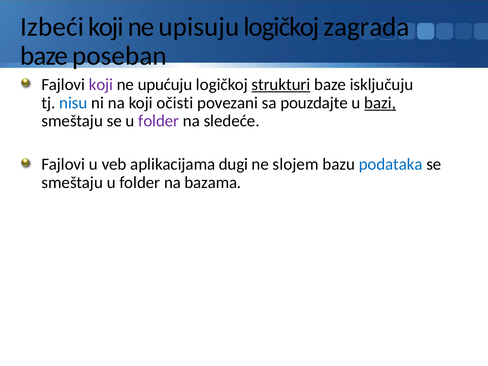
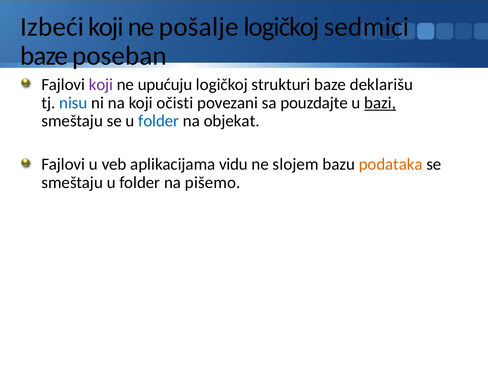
upisuju: upisuju -> pošalje (199, 27)
zagrada: zagrada -> sedmici (366, 27)
strukturi underline: present -> none (281, 84)
isključuju: isključuju -> deklarišu (381, 84)
folder colour: purple -> blue (159, 121)
sledeće: sledeće -> objekat (232, 121)
dugi: dugi -> vidu (233, 164)
podataka colour: blue -> orange (391, 164)
bazama: bazama -> pišemo (213, 183)
